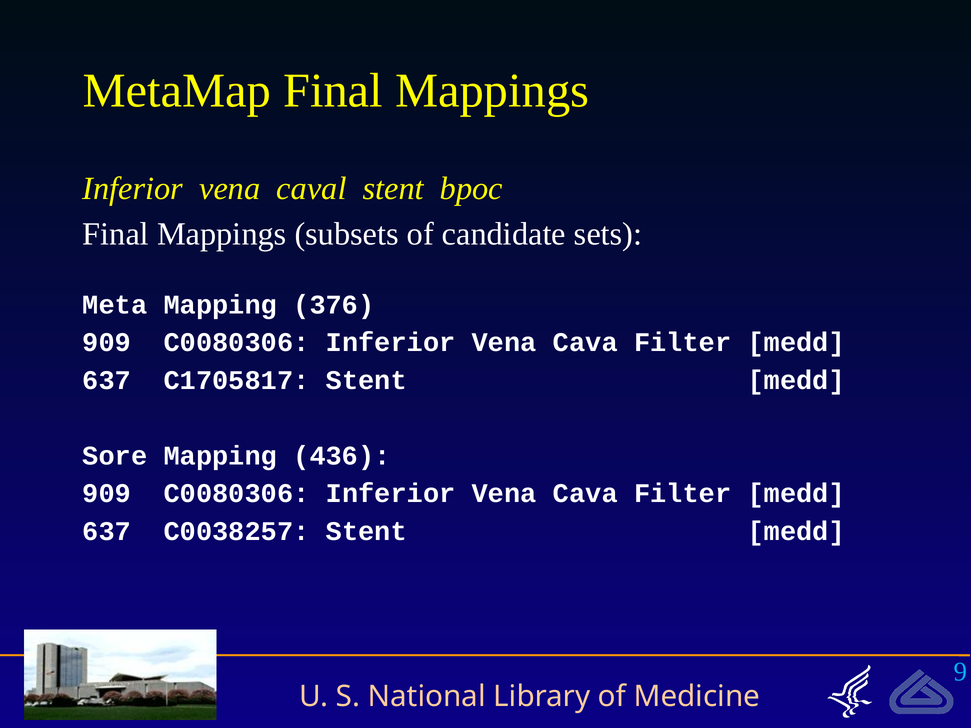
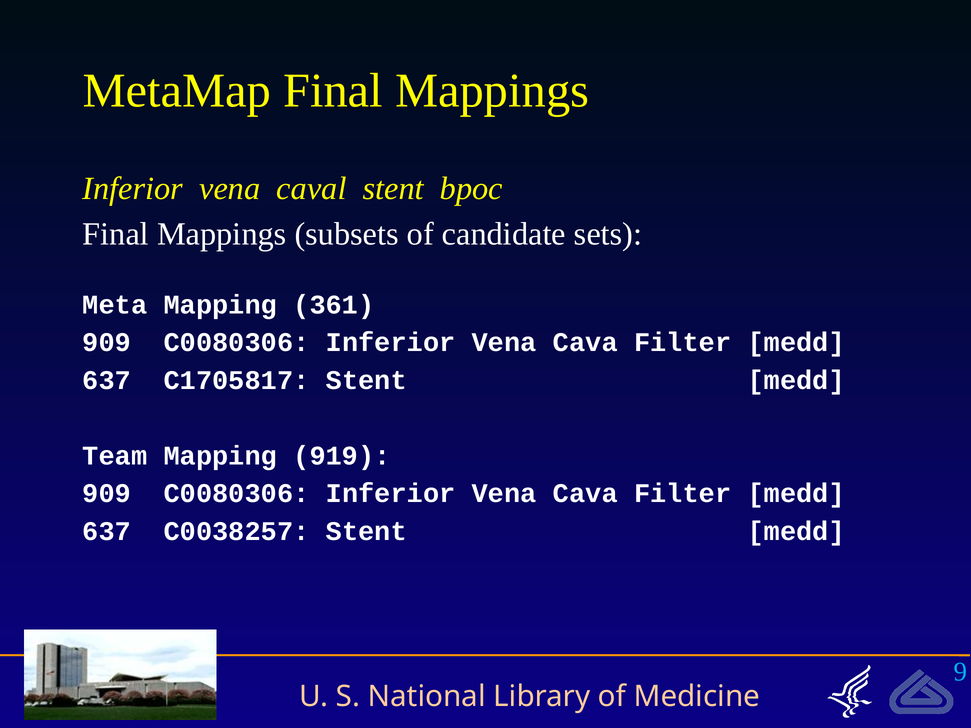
376: 376 -> 361 (334, 305)
Sore: Sore -> Team (115, 456)
436: 436 -> 919 (342, 456)
